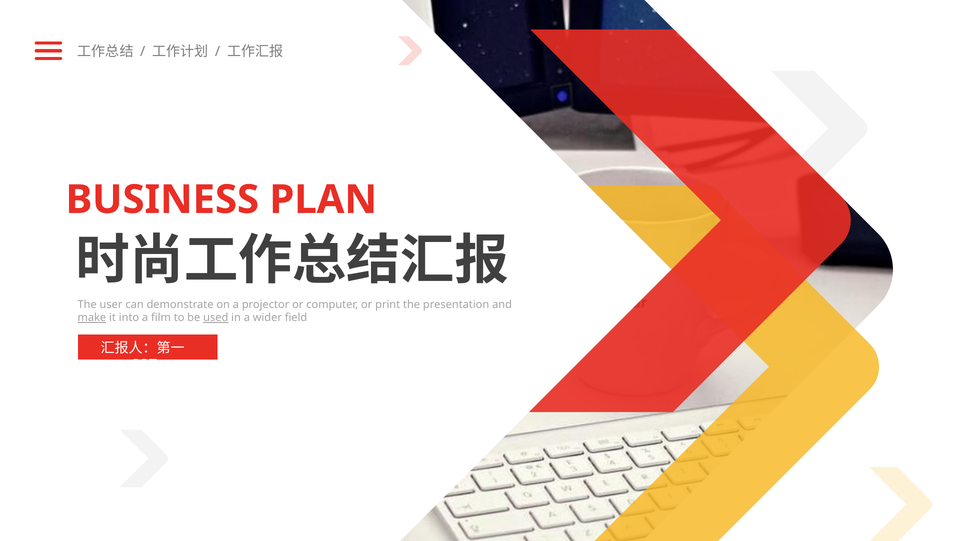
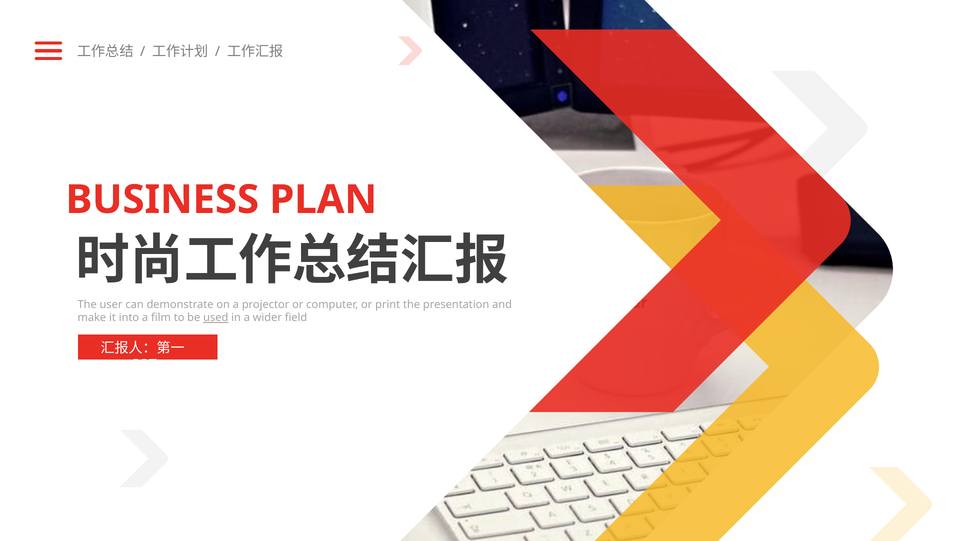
make underline: present -> none (92, 318)
